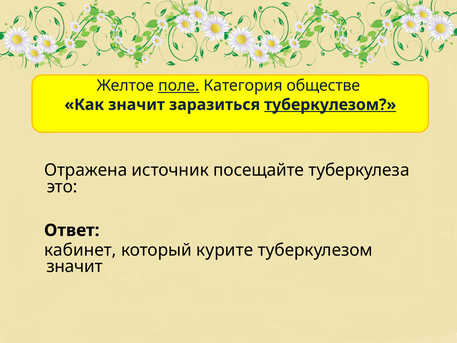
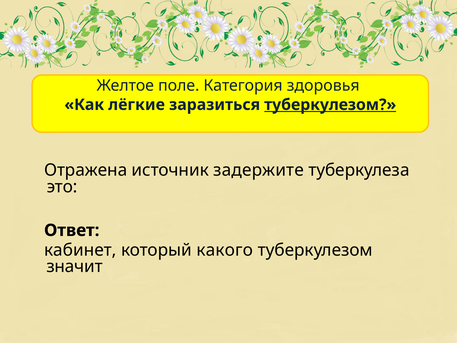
поле underline: present -> none (179, 86)
обществе: обществе -> здоровья (323, 86)
Как значит: значит -> лёгкие (137, 105)
посещайте: посещайте -> задержите (259, 170)
курите: курите -> какого (225, 250)
